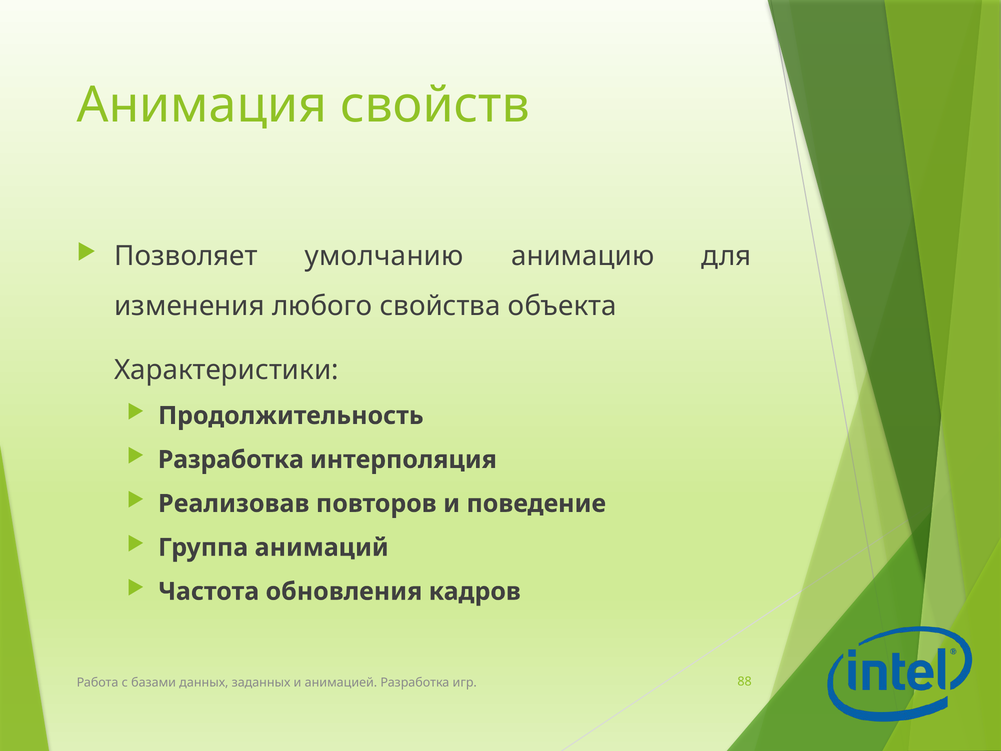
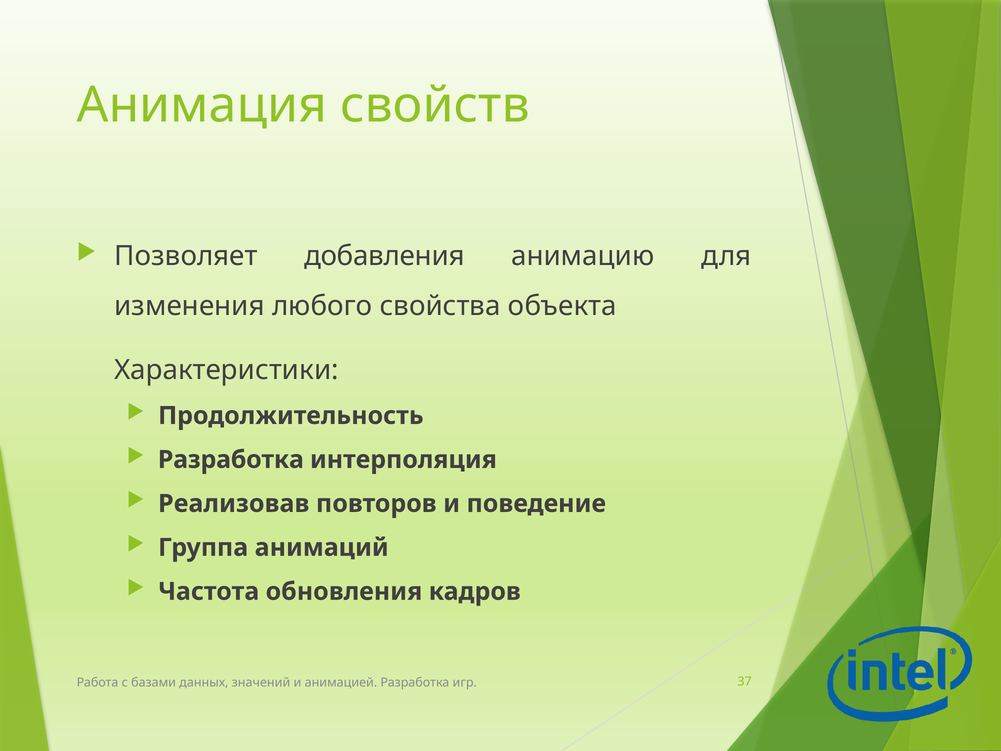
умолчанию: умолчанию -> добавления (384, 256)
заданных: заданных -> значений (261, 682)
88: 88 -> 37 (745, 681)
